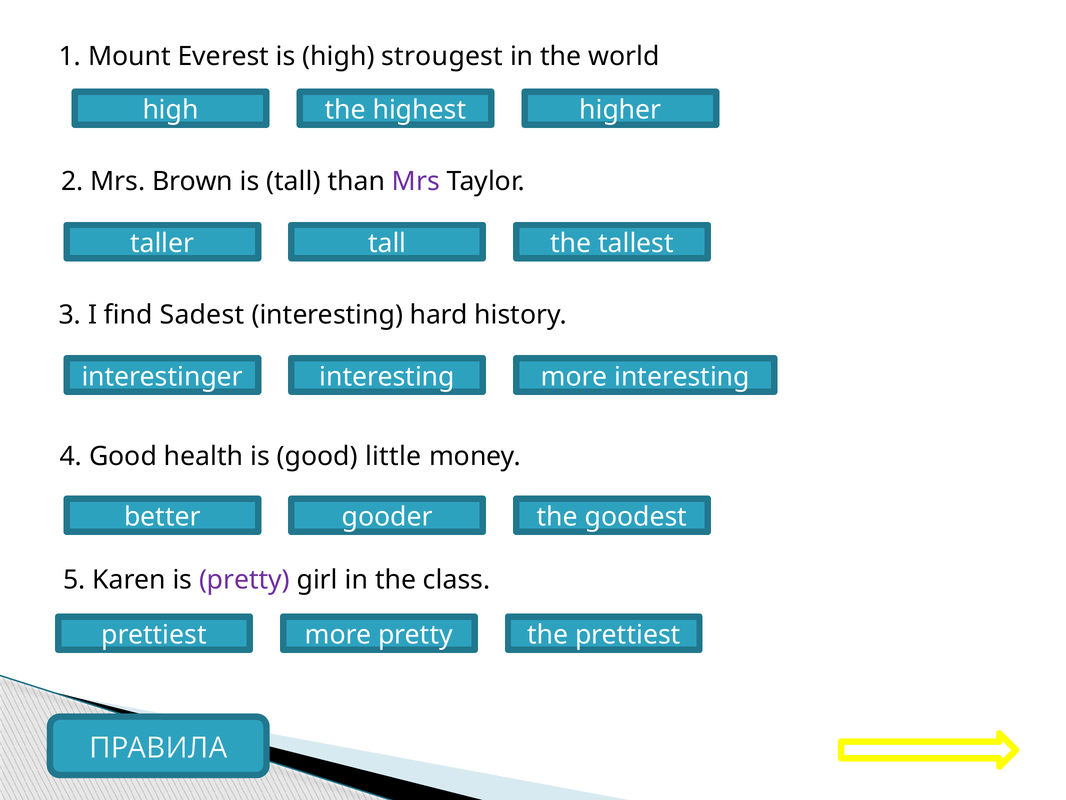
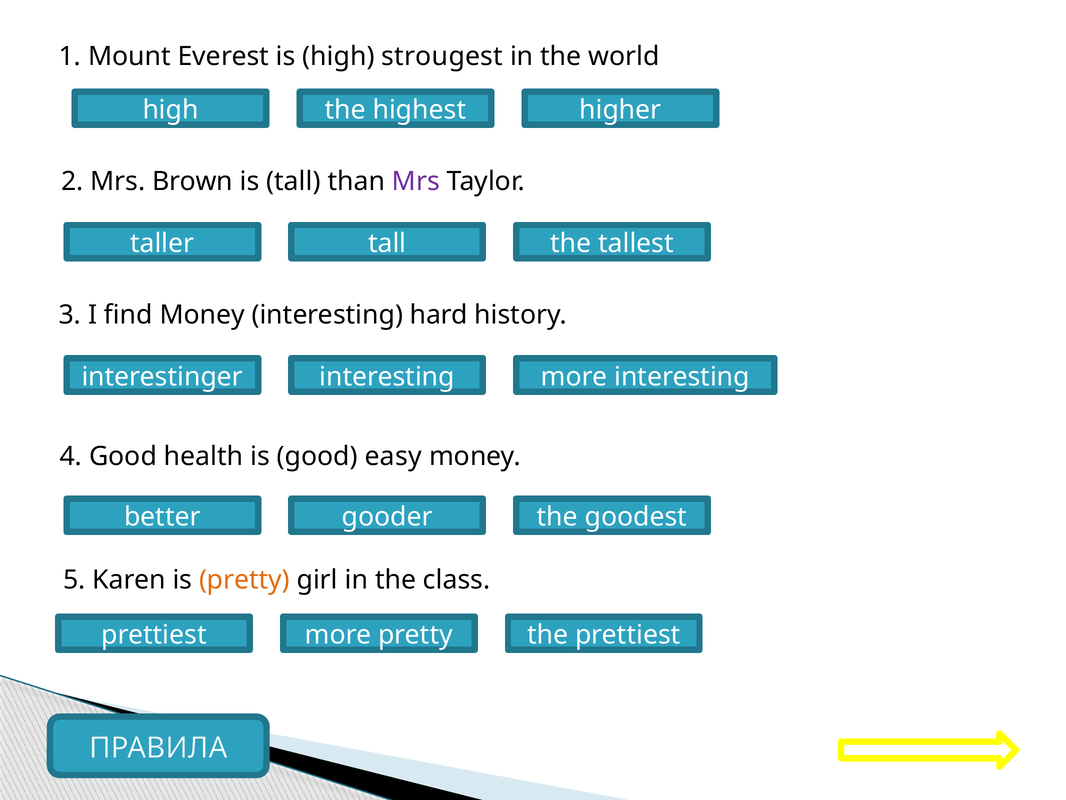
find Sadest: Sadest -> Money (202, 315)
little: little -> easy (393, 456)
pretty colour: purple -> orange (244, 580)
